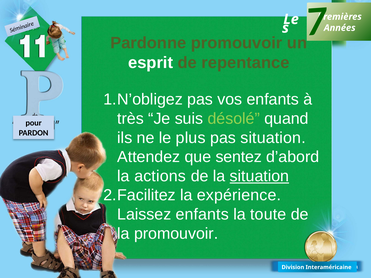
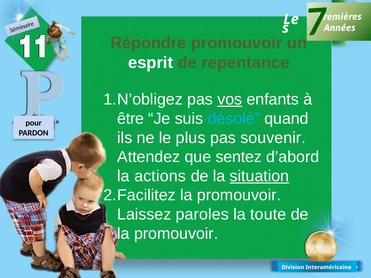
Pardonne: Pardonne -> Répondre (148, 43)
vos underline: none -> present (230, 100)
très: très -> être (131, 119)
désolé colour: light green -> light blue (234, 119)
pas situation: situation -> souvenir (273, 138)
expérience: expérience -> promouvoir (239, 195)
Laissez enfants: enfants -> paroles (202, 215)
